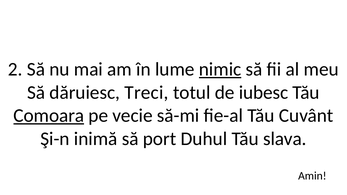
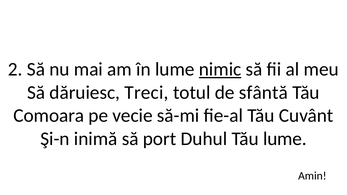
iubesc: iubesc -> sfântă (263, 93)
Comoara underline: present -> none (49, 116)
Tău slava: slava -> lume (285, 139)
